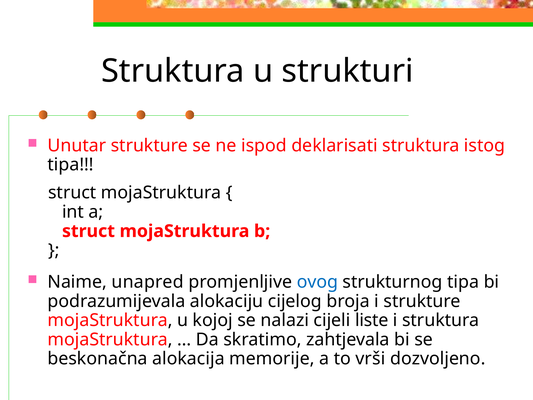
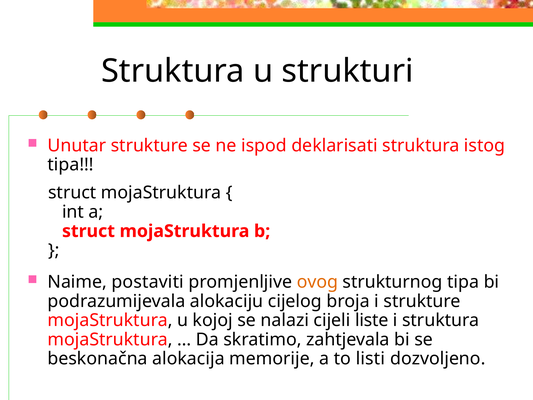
unapred: unapred -> postaviti (148, 282)
ovog colour: blue -> orange (317, 282)
vrši: vrši -> listi (370, 359)
